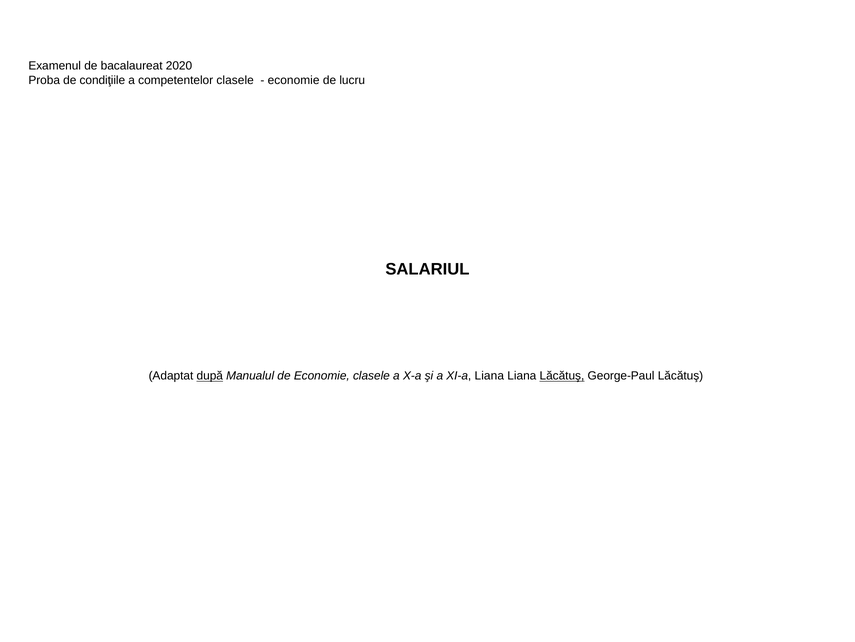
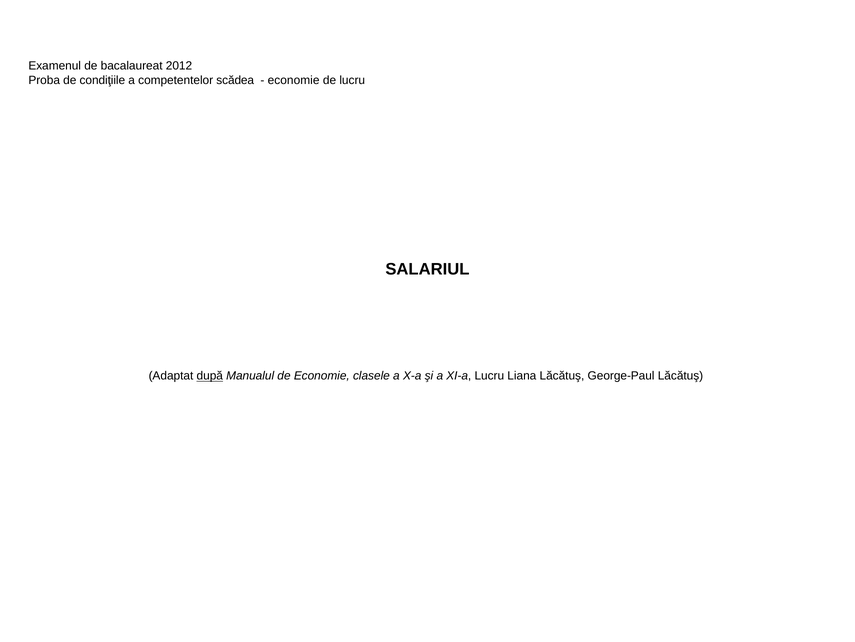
2020: 2020 -> 2012 (179, 66)
competentelor clasele: clasele -> scădea (235, 80)
XI-a Liana: Liana -> Lucru (489, 376)
Lăcătuş underline: present -> none (562, 376)
